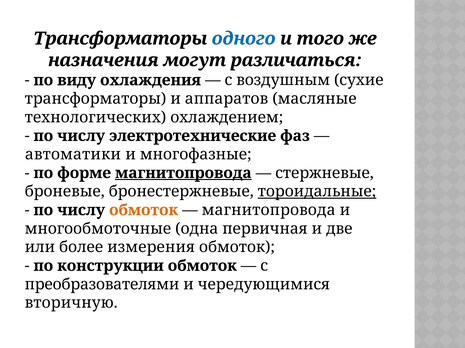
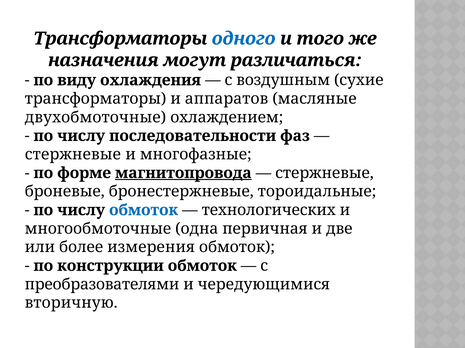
технологических: технологических -> двухобмоточные (95, 118)
электротехнические: электротехнические -> последовательности (193, 136)
автоматики: автоматики -> стержневые (73, 155)
тороидальные underline: present -> none (317, 192)
обмоток colour: orange -> blue (144, 211)
магнитопровода: магнитопровода -> технологических (269, 211)
